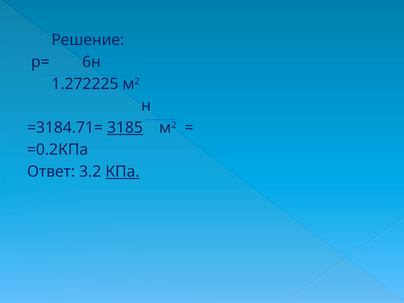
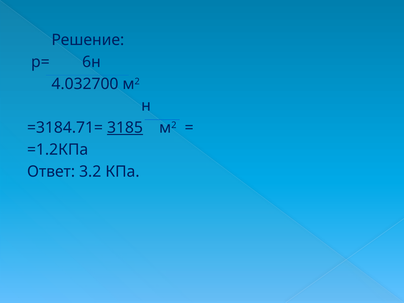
1.272225: 1.272225 -> 4.032700 (85, 84)
=0.2КПа: =0.2КПа -> =1.2КПа (58, 150)
КПа underline: present -> none (122, 172)
